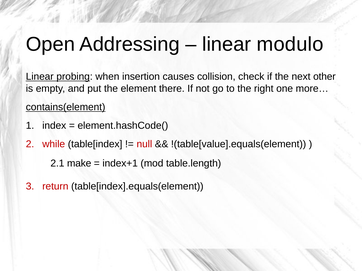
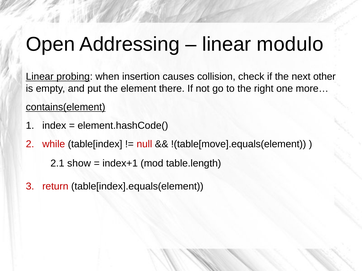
!(table[value].equals(element: !(table[value].equals(element -> !(table[move].equals(element (239, 144)
make: make -> show (79, 164)
